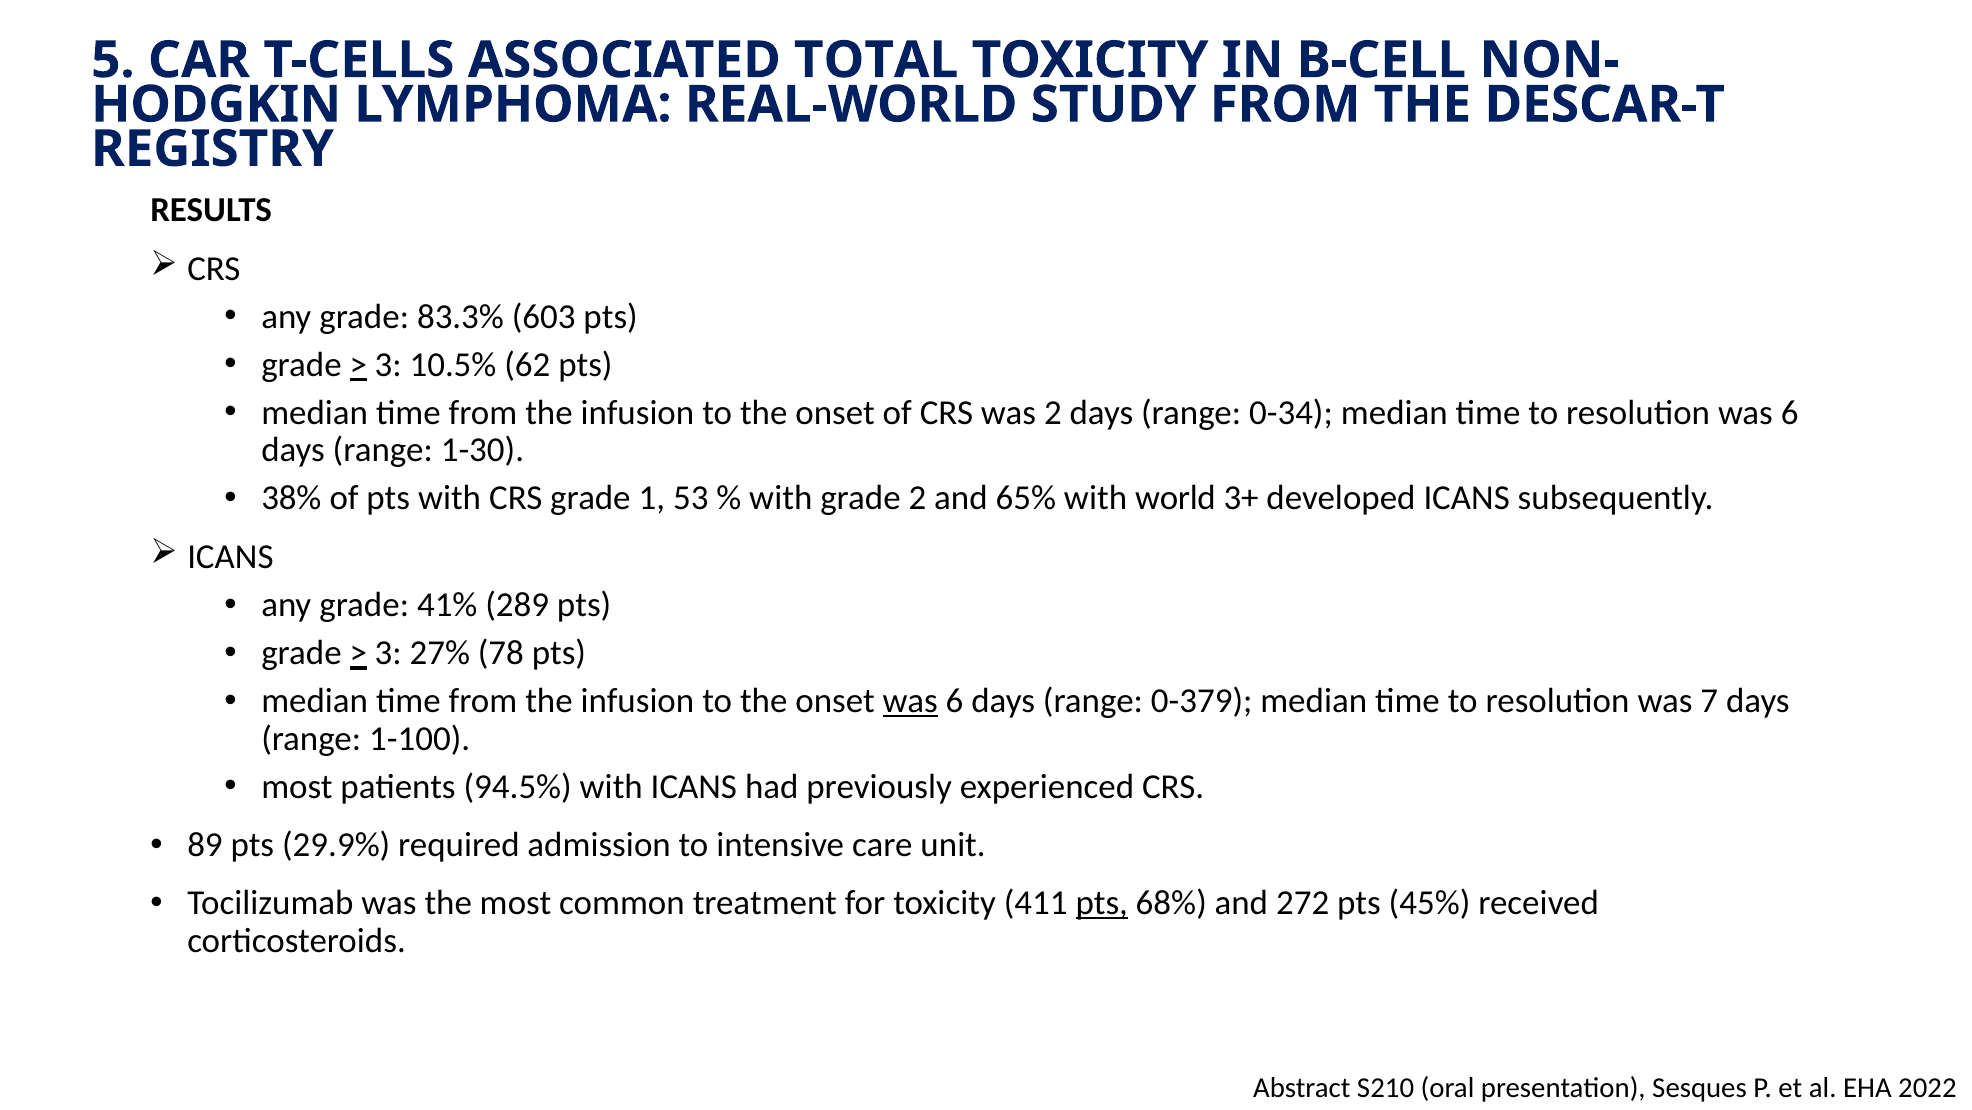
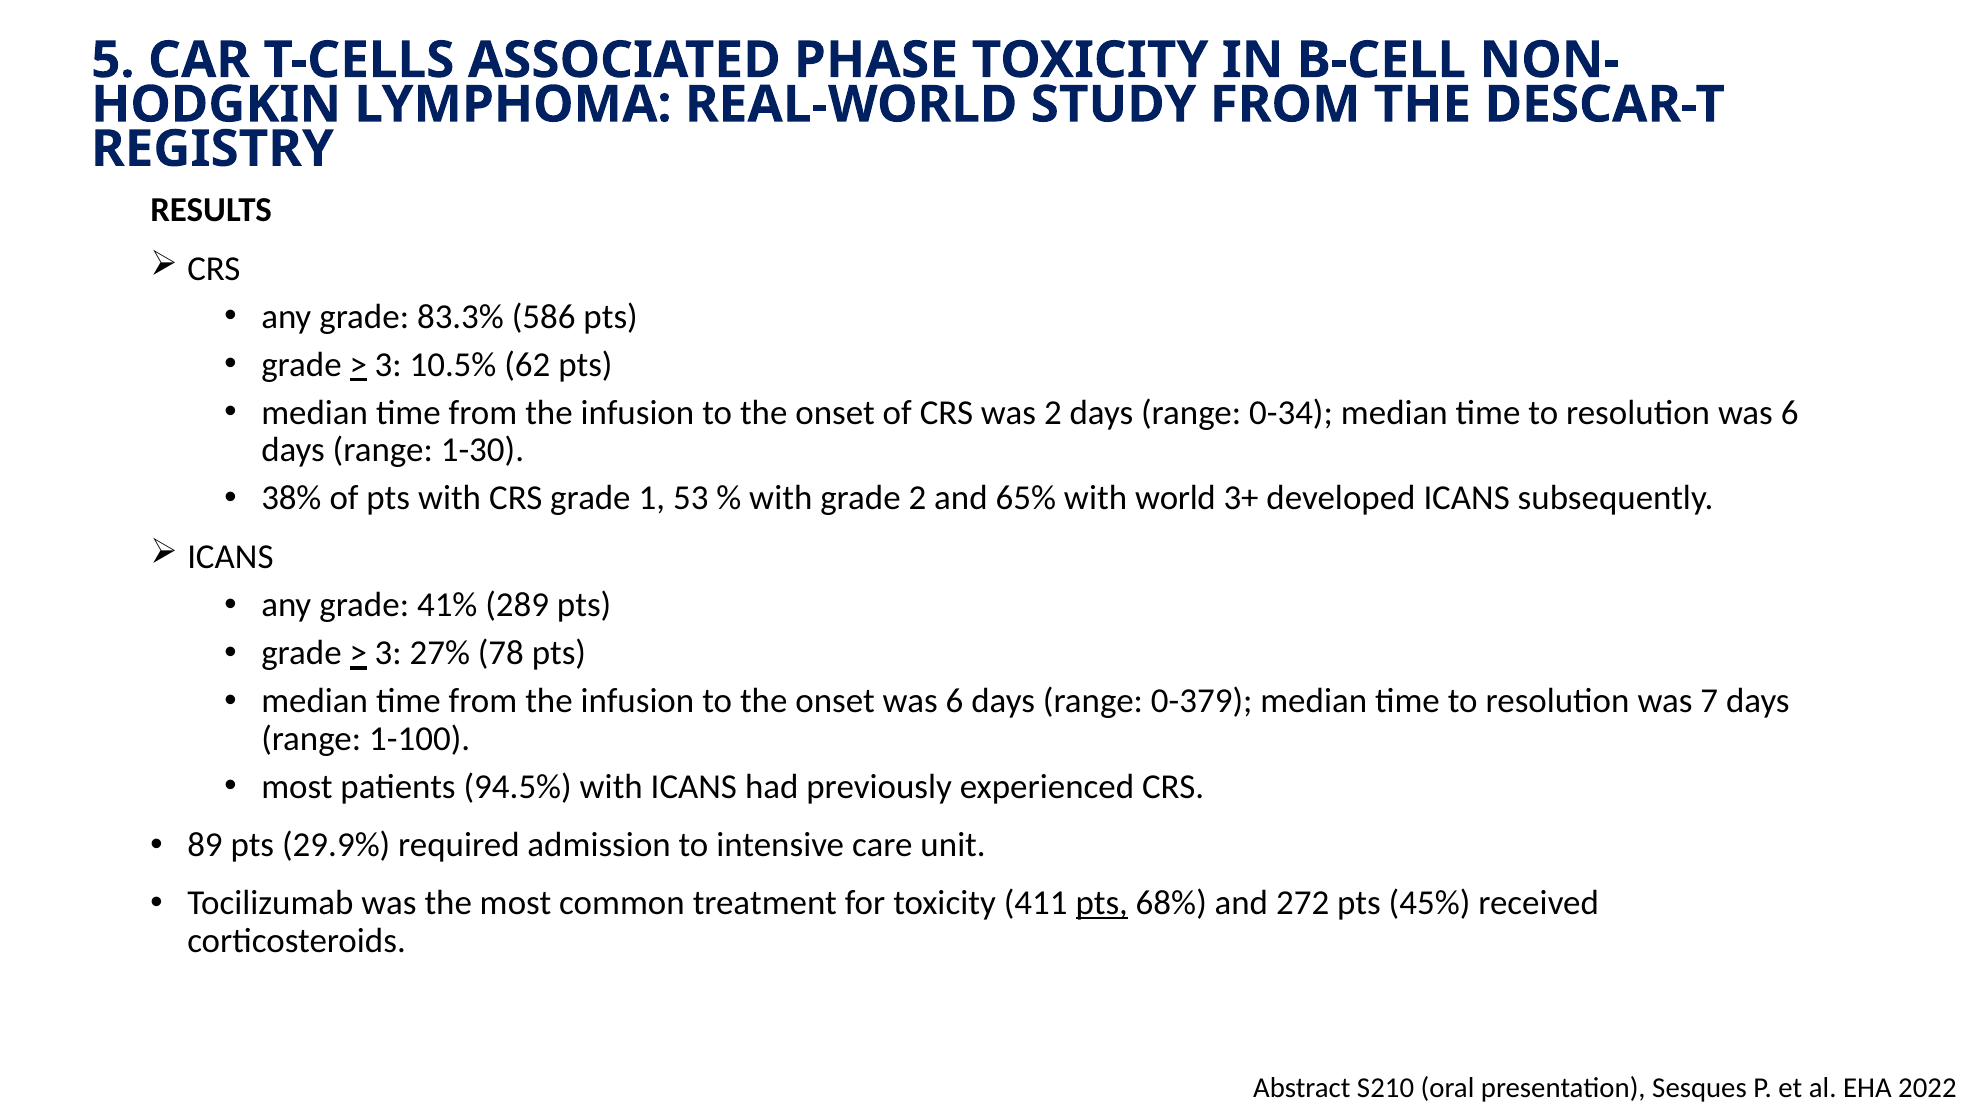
TOTAL: TOTAL -> PHASE (876, 60)
603: 603 -> 586 (544, 316)
was underline: present -> none (910, 700)
